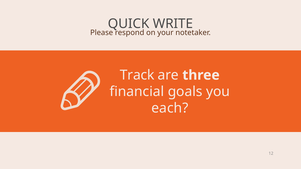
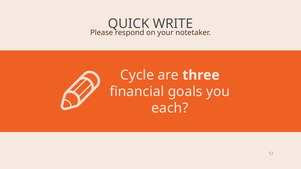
Track: Track -> Cycle (137, 75)
